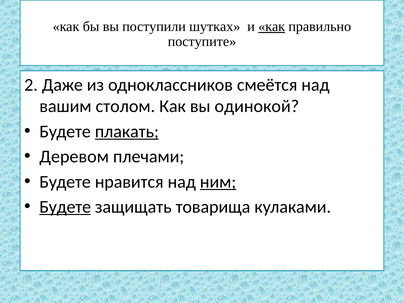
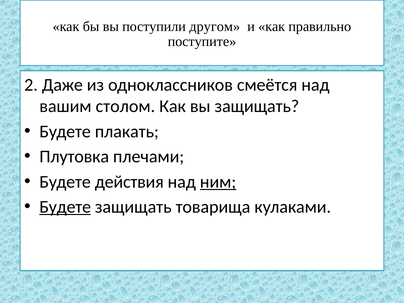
шутках: шутках -> другом (215, 27)
как underline: present -> none (272, 27)
вы одинокой: одинокой -> защищать (257, 106)
плакать underline: present -> none (127, 131)
Деревом: Деревом -> Плутовка (74, 157)
нравится: нравится -> действия (129, 182)
